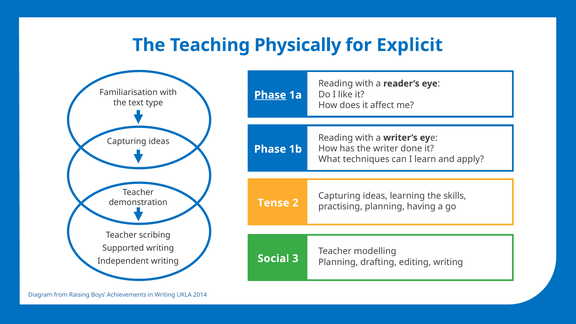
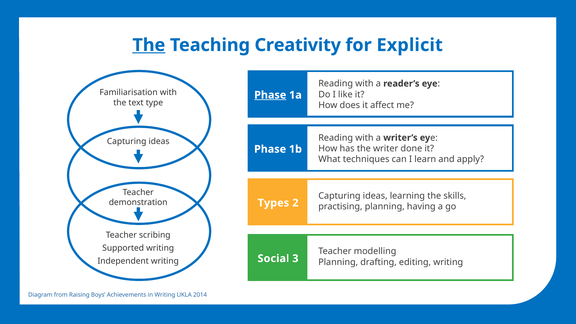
The underline: none -> present (149, 45)
Physically: Physically -> Creativity (298, 45)
Tense: Tense -> Types (273, 203)
